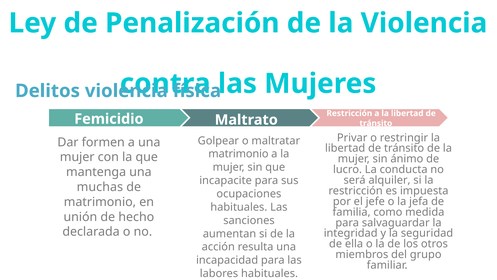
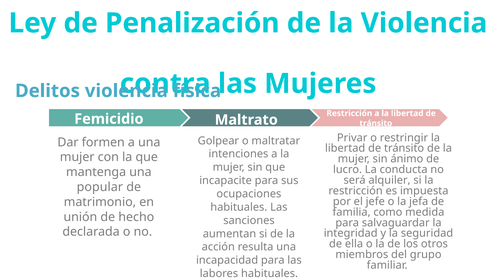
matrimonio: matrimonio -> intenciones (238, 154)
muchas: muchas -> popular (100, 187)
